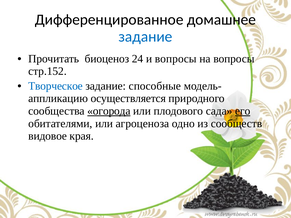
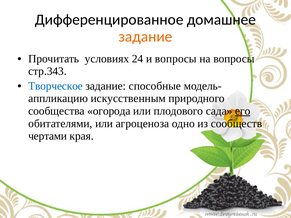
задание colour: blue -> orange (145, 37)
биоценоз: биоценоз -> условиях (107, 59)
стр.152: стр.152 -> стр.343 (48, 71)
осуществляется: осуществляется -> искусственным (128, 99)
огорода underline: present -> none (109, 111)
видовое: видовое -> чертами (48, 136)
